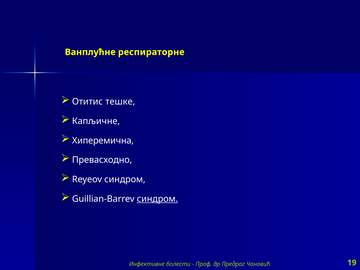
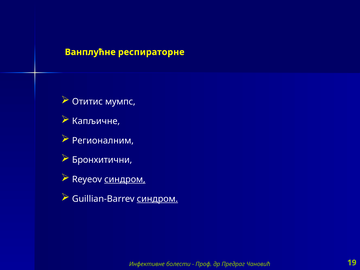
тешке: тешке -> мумпс (120, 102)
Хиперемична: Хиперемична -> Регионалним (103, 141)
Превасходно: Превасходно -> Бронхитични (102, 160)
синдром underline: none -> present (125, 179)
